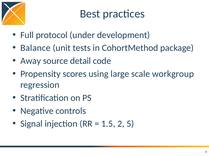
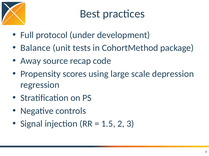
detail: detail -> recap (81, 61)
workgroup: workgroup -> depression (173, 74)
5: 5 -> 3 (130, 124)
